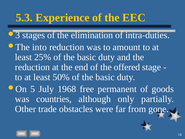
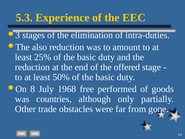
into: into -> also (40, 47)
5: 5 -> 8 (33, 89)
permanent: permanent -> performed (117, 89)
